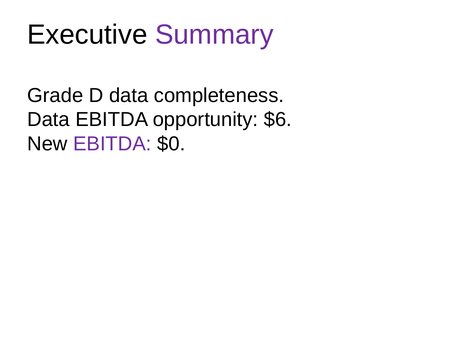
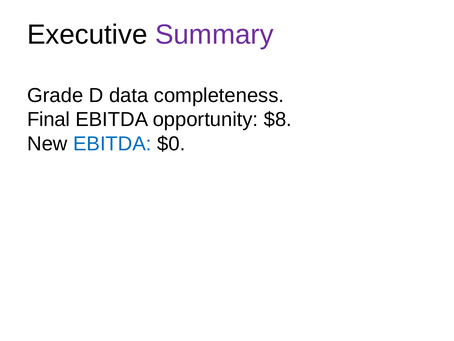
Data: Data -> Final (49, 119)
$6: $6 -> $8 (278, 119)
EBITDA colour: purple -> blue (112, 144)
